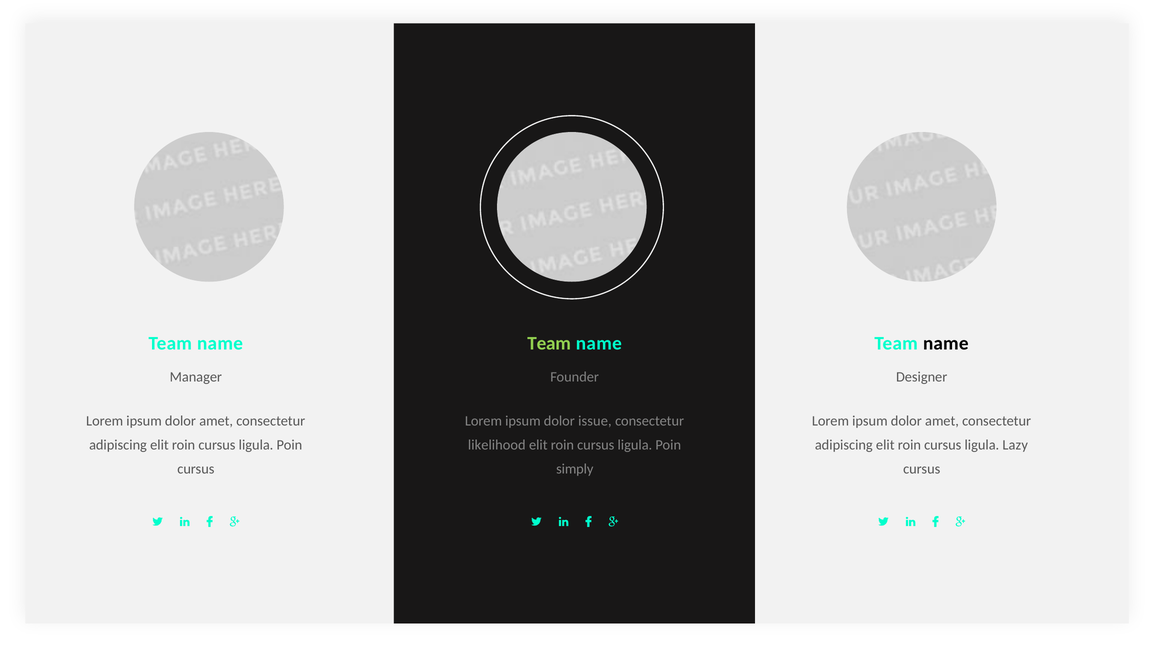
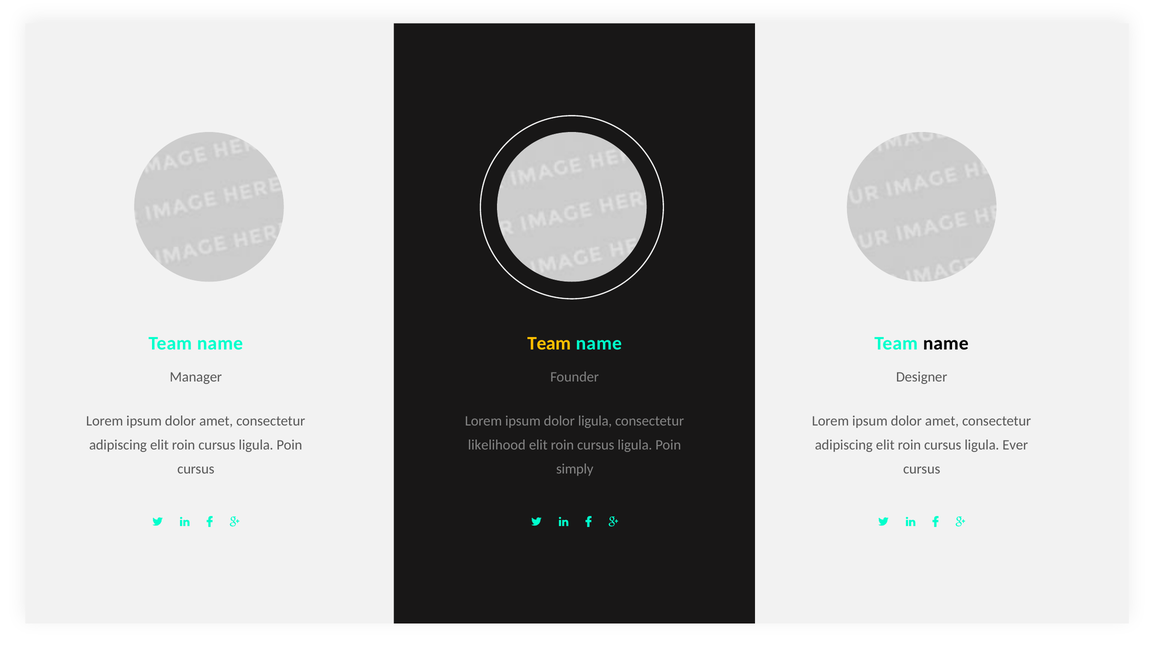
Team colour: light green -> yellow (549, 343)
dolor issue: issue -> ligula (595, 420)
Lazy: Lazy -> Ever (1015, 445)
